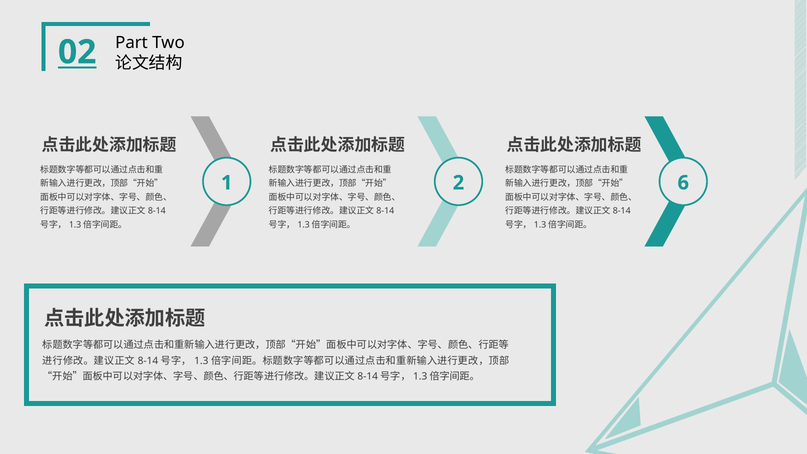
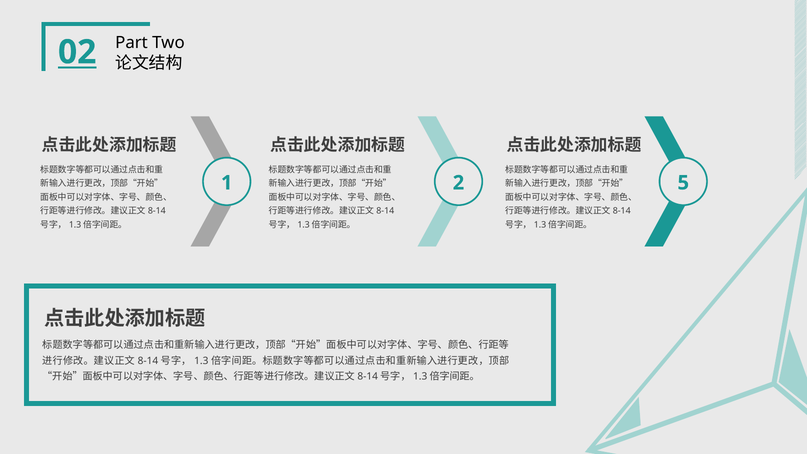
6: 6 -> 5 (683, 183)
